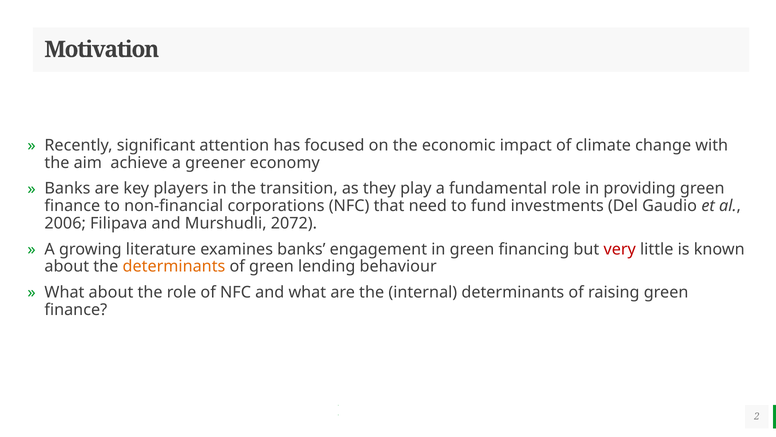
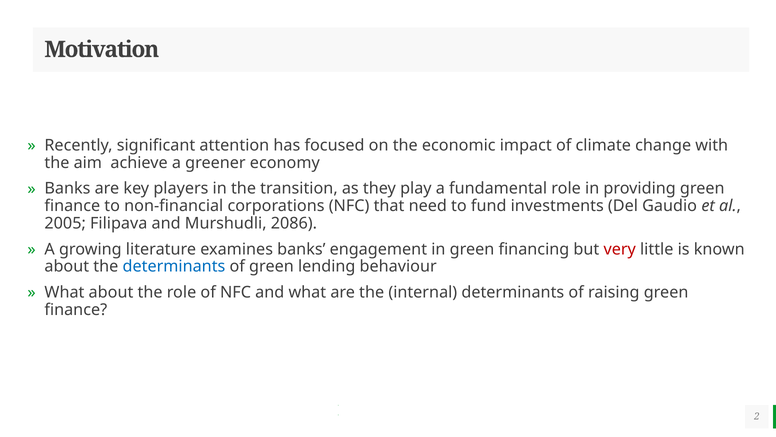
2006: 2006 -> 2005 (65, 223)
2072: 2072 -> 2086 (294, 223)
determinants colour: orange -> blue (174, 266)
